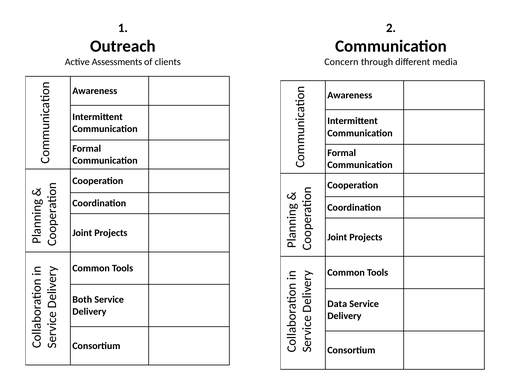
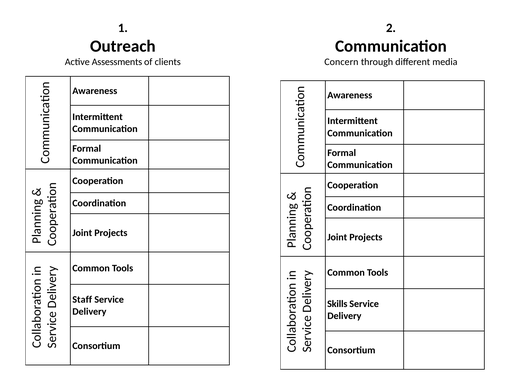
Both: Both -> Staff (82, 300)
Data: Data -> Skills (337, 304)
